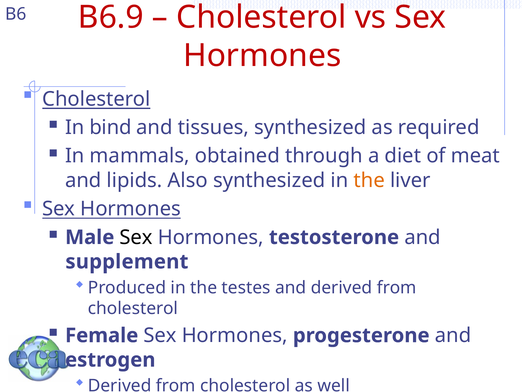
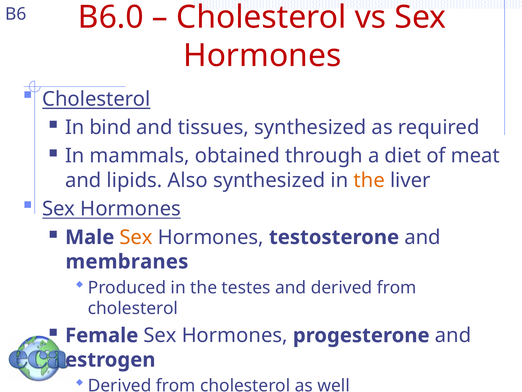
B6.9: B6.9 -> B6.0 (111, 17)
Sex colour: black -> orange (136, 237)
supplement: supplement -> membranes (127, 261)
